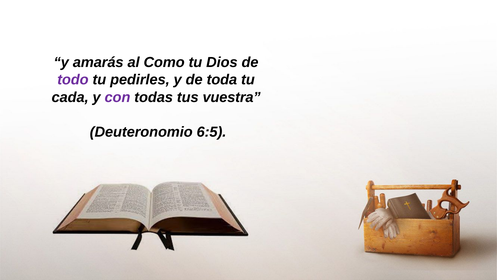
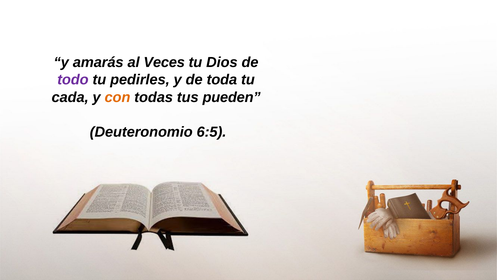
Como: Como -> Veces (164, 62)
con colour: purple -> orange (117, 97)
vuestra: vuestra -> pueden (232, 97)
